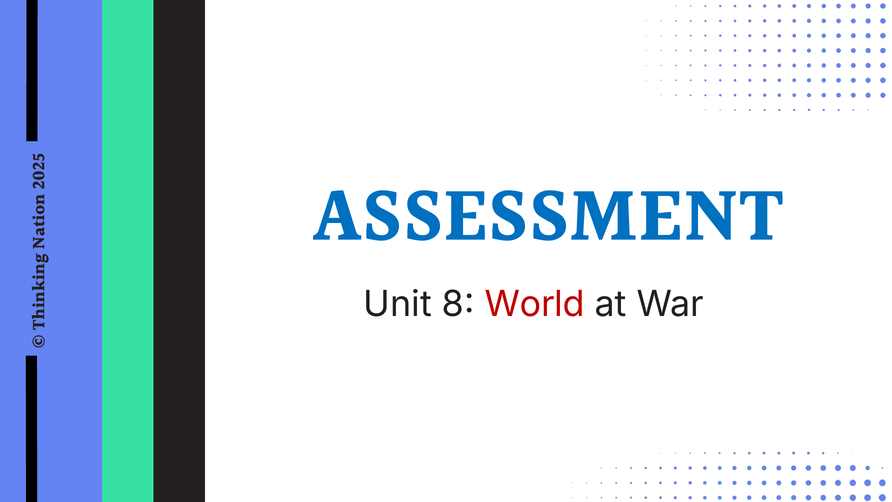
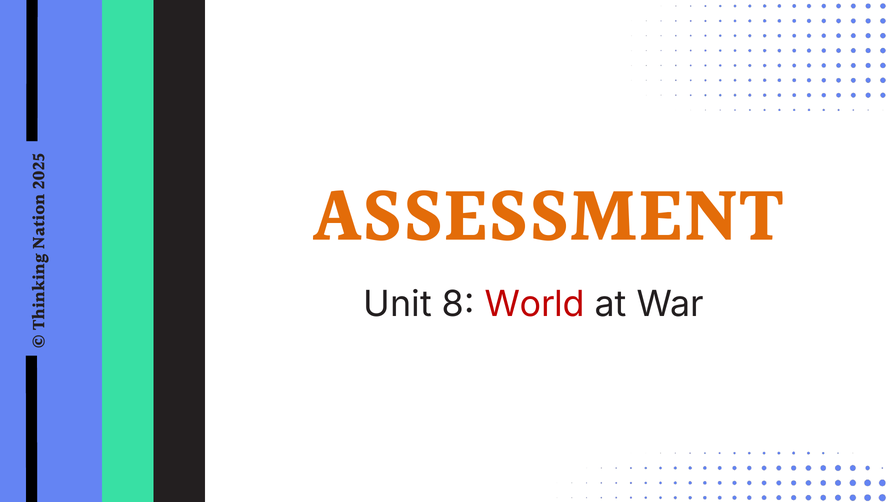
ASSESSMENT colour: blue -> orange (549, 219)
